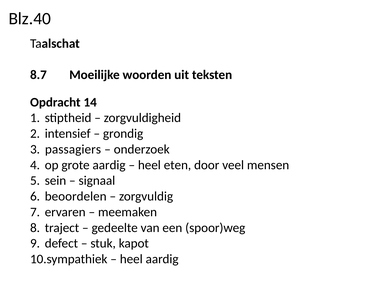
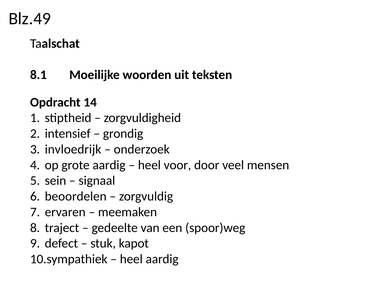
Blz.40: Blz.40 -> Blz.49 (30, 19)
8.7: 8.7 -> 8.1 (38, 75)
passagiers: passagiers -> invloedrijk (73, 149)
eten: eten -> voor (177, 165)
